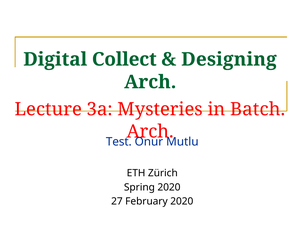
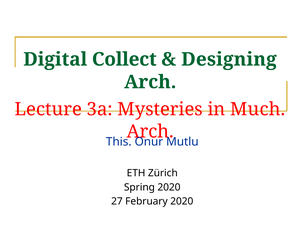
Batch: Batch -> Much (258, 110)
Test: Test -> This (119, 142)
